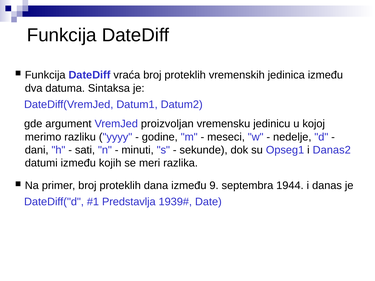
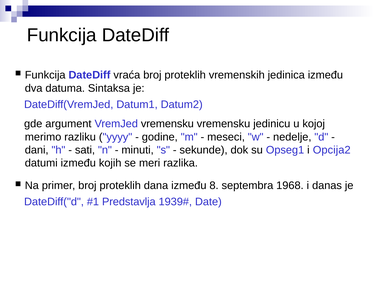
VremJed proizvoljan: proizvoljan -> vremensku (167, 124)
Danas2: Danas2 -> Opcija2 (332, 150)
9: 9 -> 8 (214, 186)
1944: 1944 -> 1968 (290, 186)
